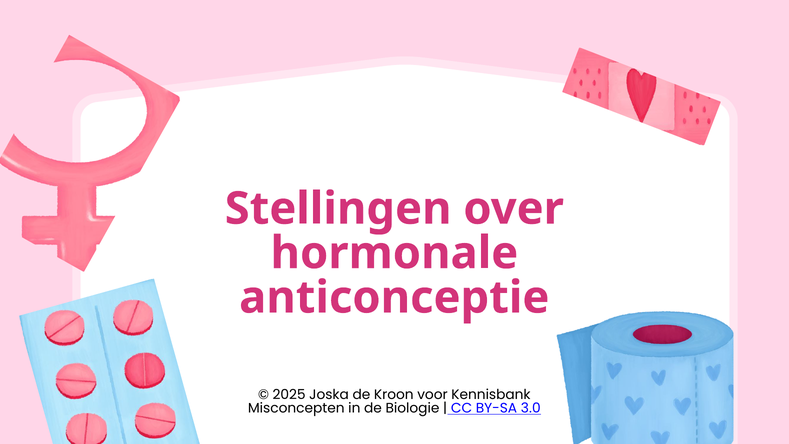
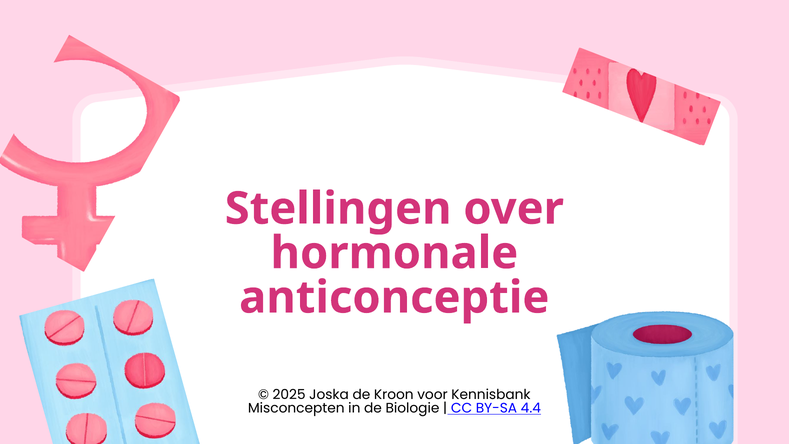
3.0: 3.0 -> 4.4 (531, 408)
